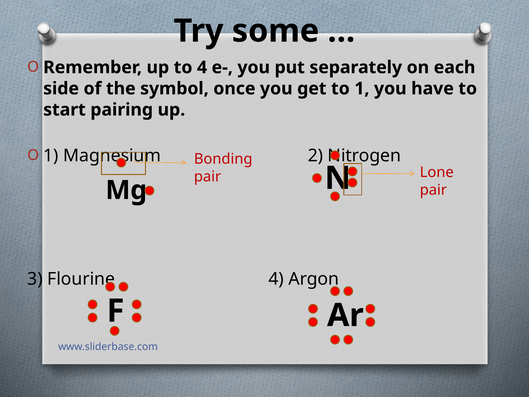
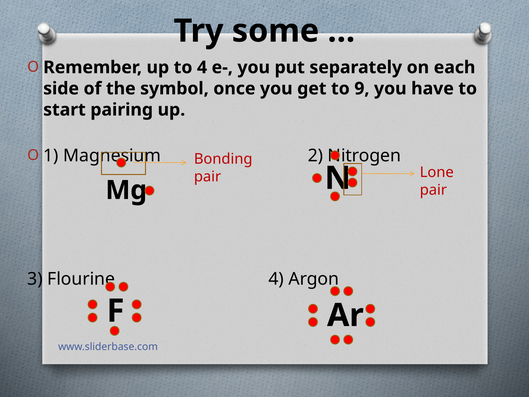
to 1: 1 -> 9 (362, 89)
